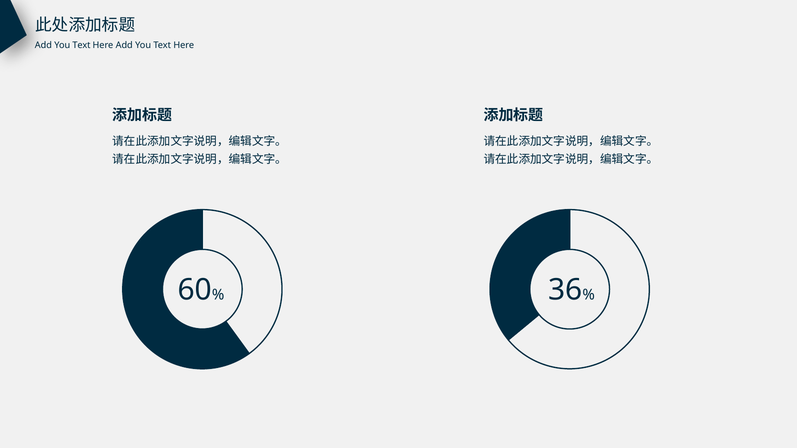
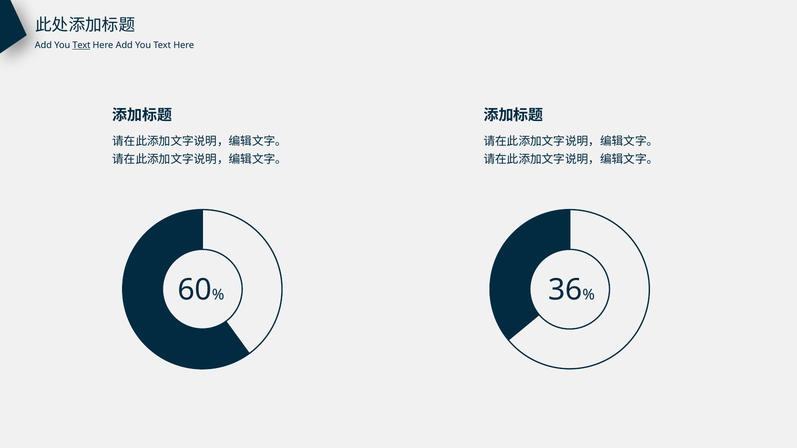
Text underline: none -> present (81, 46)
